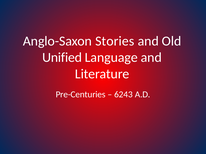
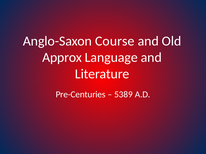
Stories: Stories -> Course (115, 41)
Unified: Unified -> Approx (62, 58)
6243: 6243 -> 5389 (123, 95)
